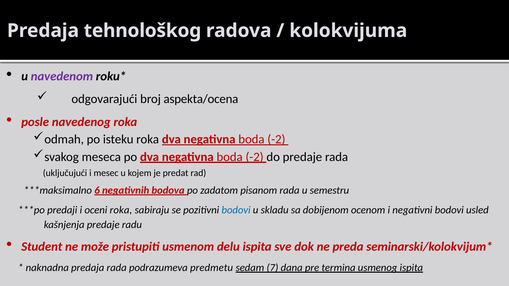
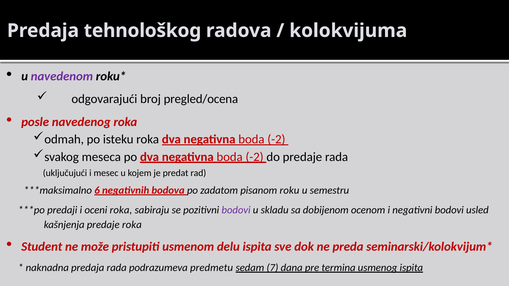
aspekta/ocena: aspekta/ocena -> pregled/ocena (201, 99)
pisanom rada: rada -> roku (289, 190)
bodovi colour: blue -> purple (236, 210)
predaje radu: radu -> roka (132, 225)
